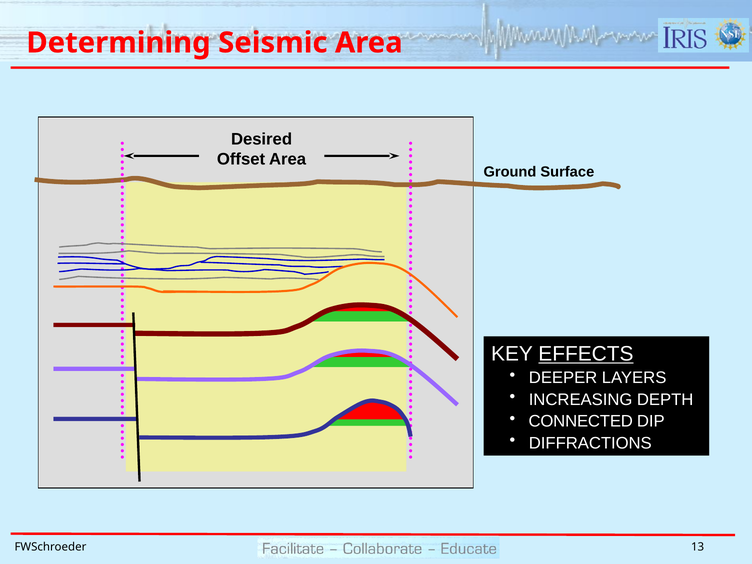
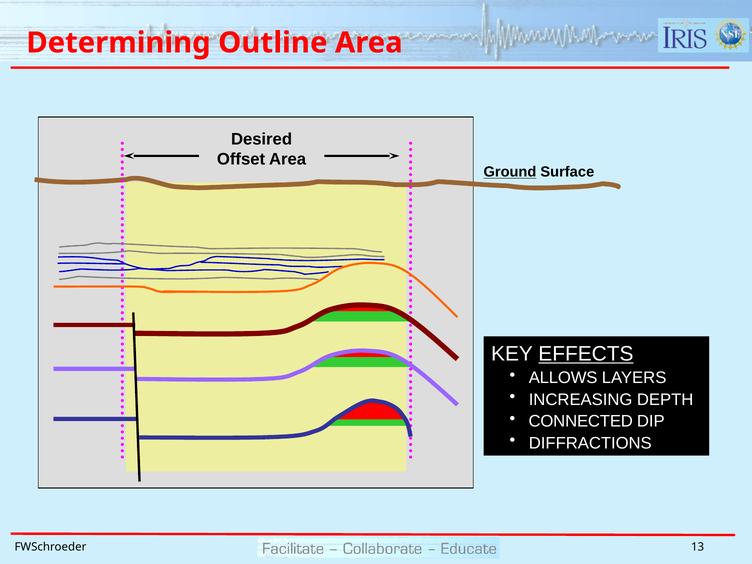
Seismic: Seismic -> Outline (273, 43)
Ground underline: none -> present (510, 172)
DEEPER: DEEPER -> ALLOWS (563, 378)
